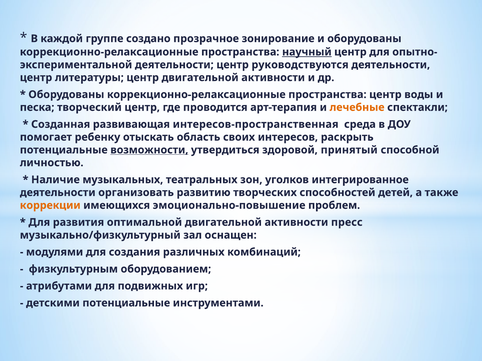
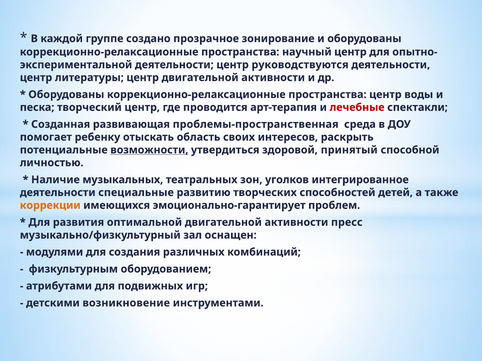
научный underline: present -> none (307, 52)
лечебные colour: orange -> red (357, 107)
интересов-пространственная: интересов-пространственная -> проблемы-пространственная (256, 124)
организовать: организовать -> специальные (136, 193)
эмоционально-повышение: эмоционально-повышение -> эмоционально-гарантирует (229, 206)
детскими потенциальные: потенциальные -> возникновение (126, 303)
